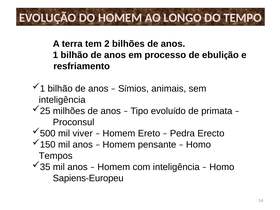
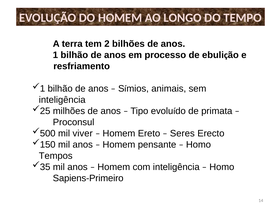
Pedra: Pedra -> Seres (182, 133)
Sapiens-Europeu: Sapiens-Europeu -> Sapiens-Primeiro (88, 178)
